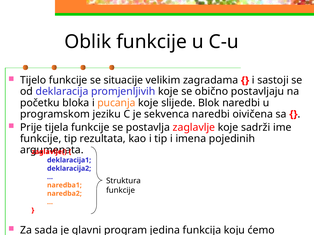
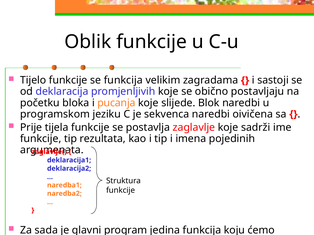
se situacije: situacije -> funkcija (123, 80)
